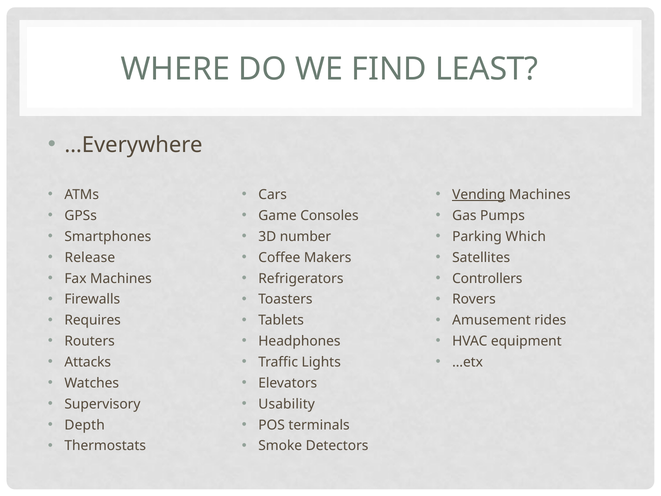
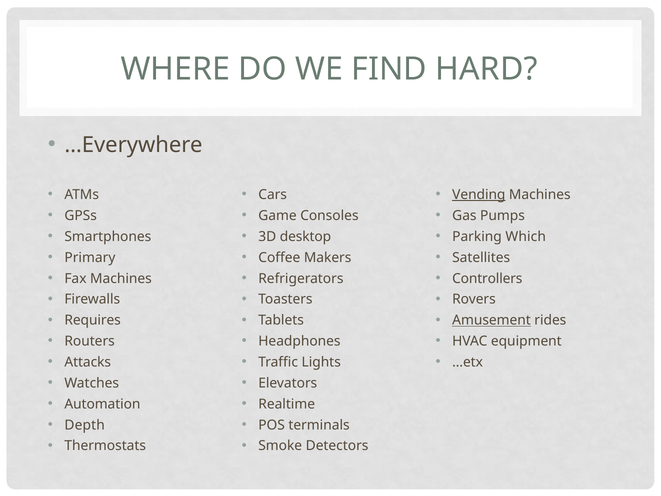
LEAST: LEAST -> HARD (487, 69)
number: number -> desktop (305, 236)
Release: Release -> Primary (90, 257)
Amusement underline: none -> present (492, 320)
Supervisory: Supervisory -> Automation (102, 404)
Usability: Usability -> Realtime (287, 404)
